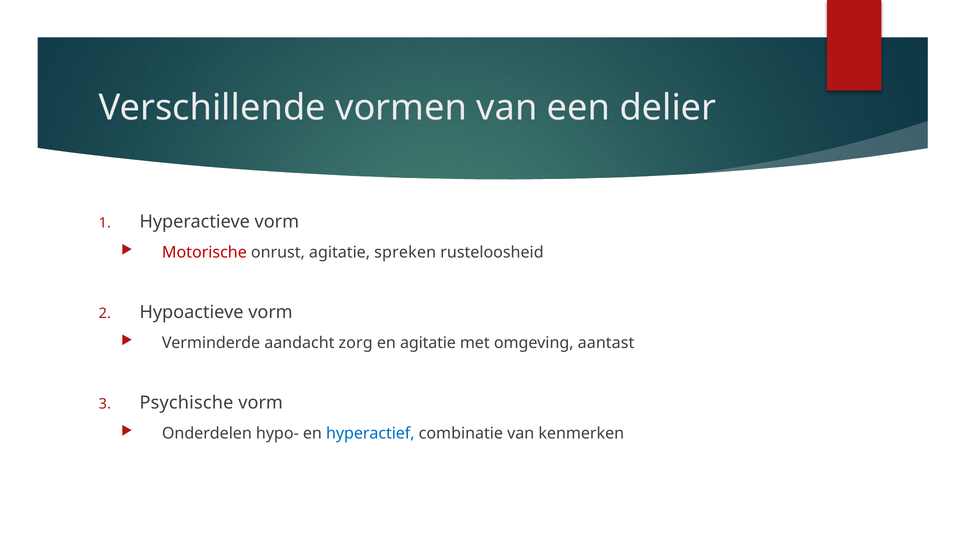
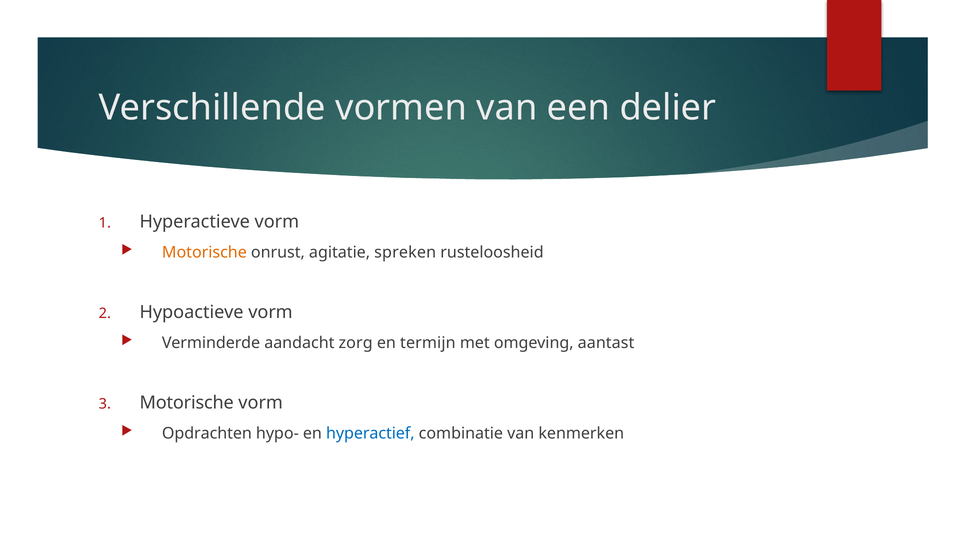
Motorische colour: red -> orange (204, 252)
en agitatie: agitatie -> termijn (428, 343)
Psychische: Psychische -> Motorische (187, 403)
Onderdelen: Onderdelen -> Opdrachten (207, 434)
